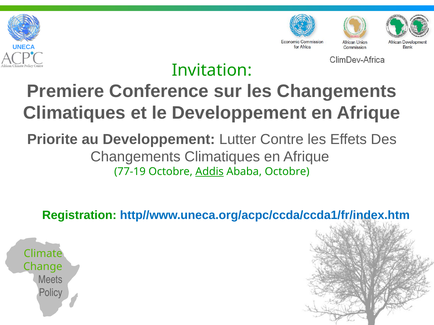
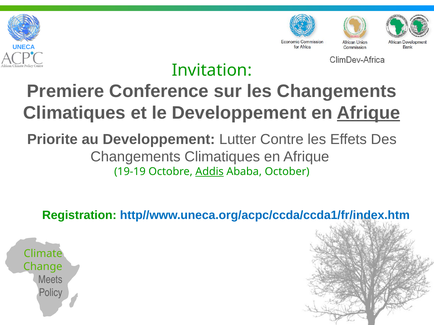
Afrique underline: none -> present (369, 113)
77-19: 77-19 -> 19-19 (130, 172)
Ababa Octobre: Octobre -> October (287, 172)
